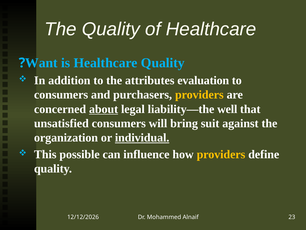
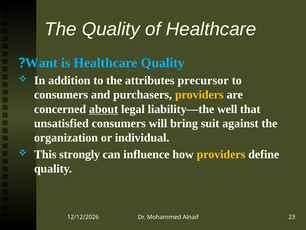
evaluation: evaluation -> precursor (203, 80)
individual underline: present -> none (142, 137)
possible: possible -> strongly (80, 154)
